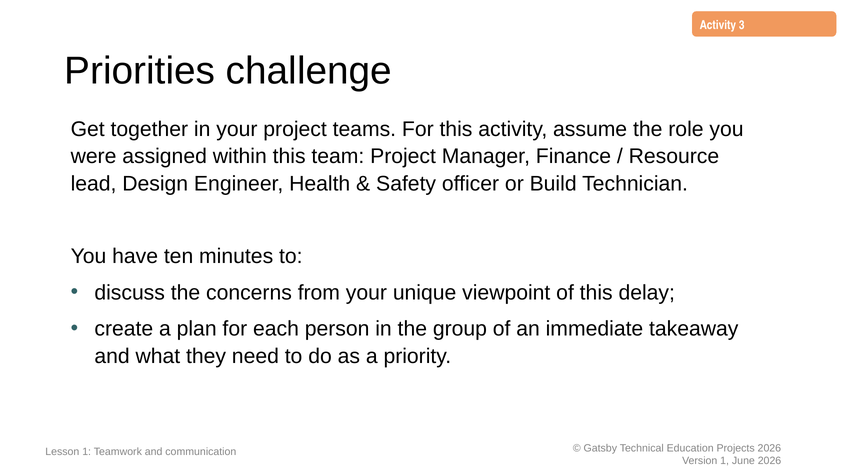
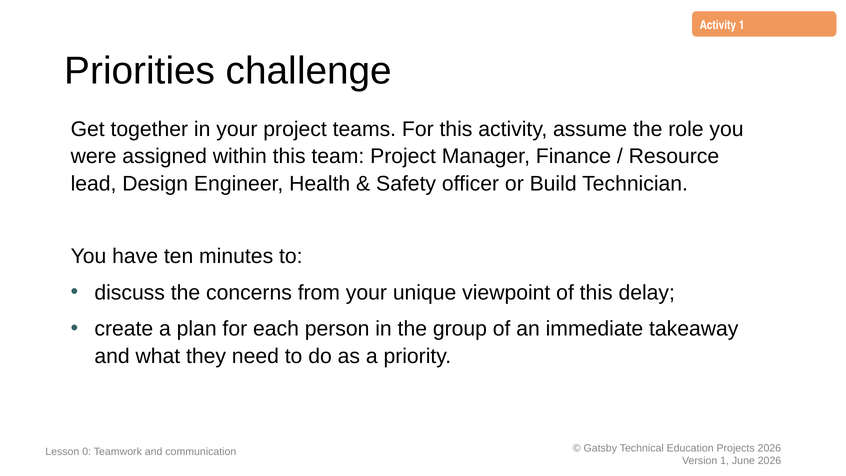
Activity 3: 3 -> 1 (742, 25)
Lesson 1: 1 -> 0 (87, 452)
